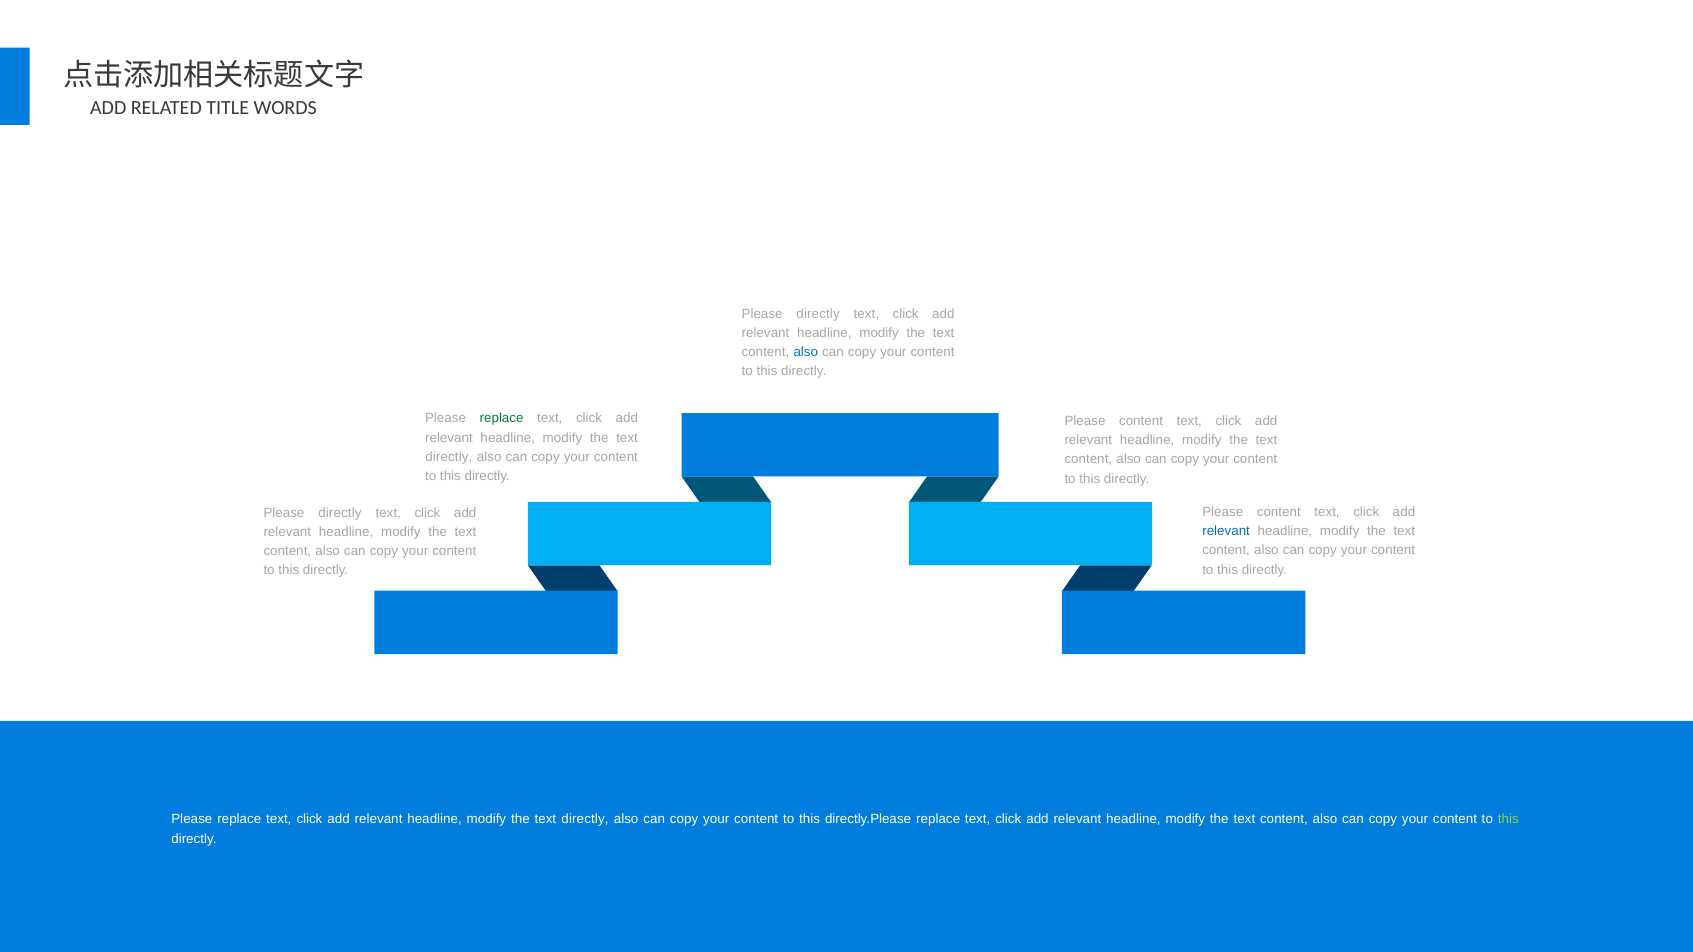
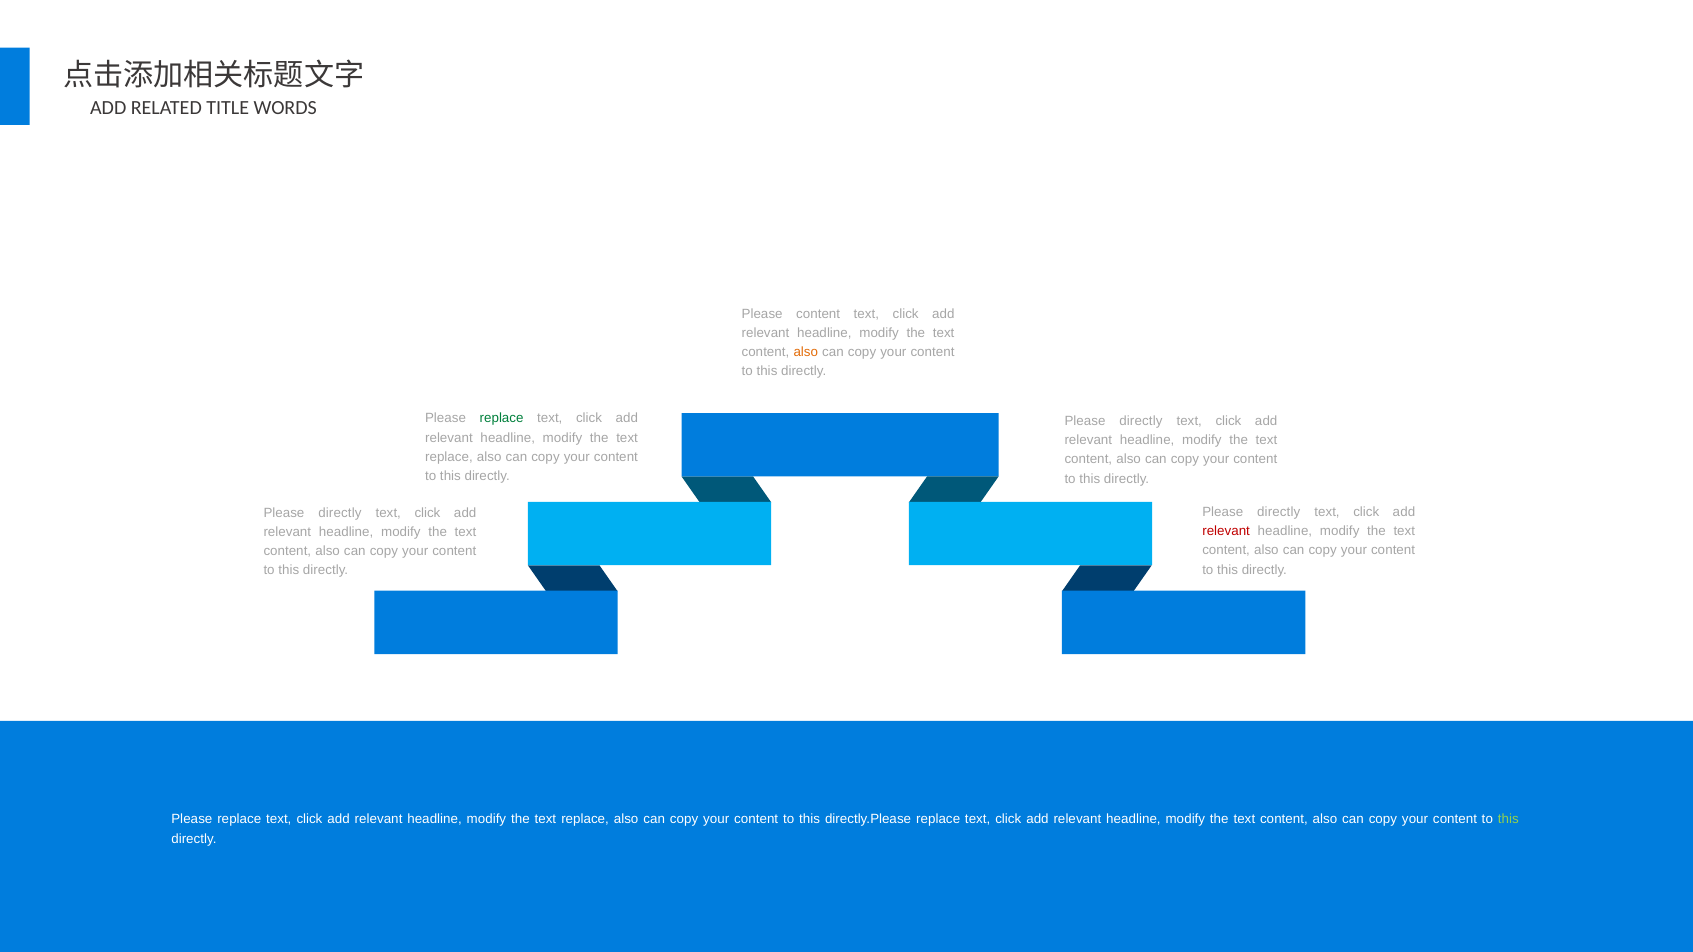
directly: directly -> content (818, 314)
also colour: blue -> orange (806, 352)
content: content -> directly (1141, 421)
directly: directly -> replace (449, 457)
content: content -> directly (1279, 512)
relevant colour: blue -> red (1226, 531)
directly: directly -> replace (585, 820)
